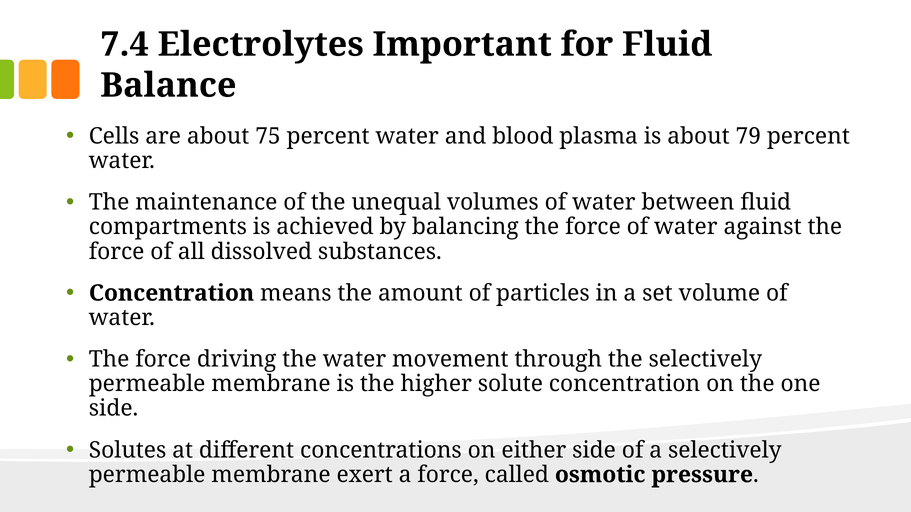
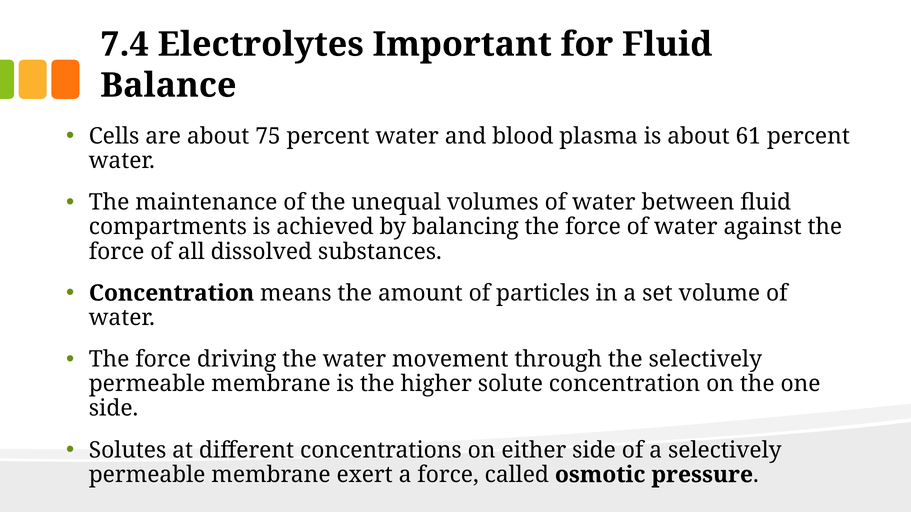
79: 79 -> 61 (748, 136)
